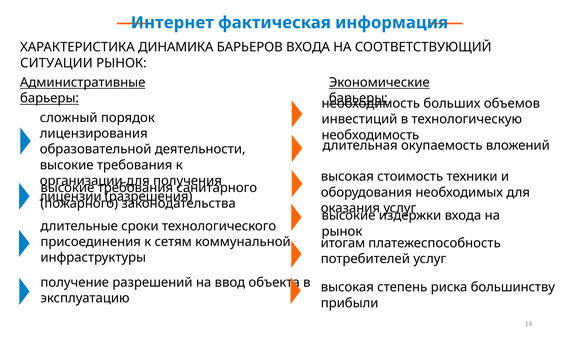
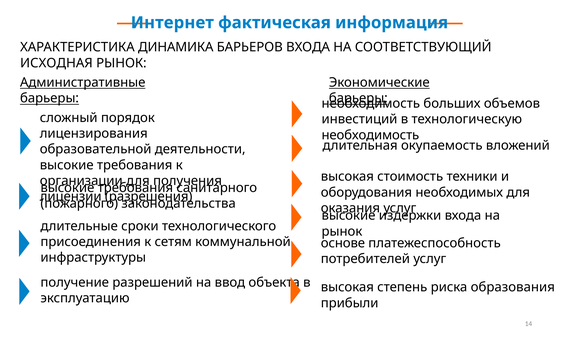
СИТУАЦИИ: СИТУАЦИИ -> ИСХОДНАЯ (56, 63)
итогам: итогам -> основе (343, 243)
большинству: большинству -> образования (513, 287)
